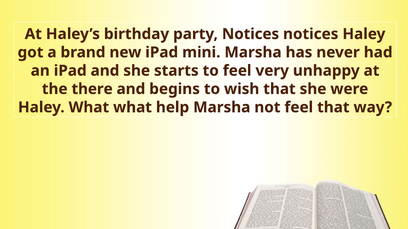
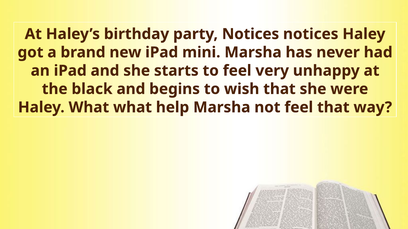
there: there -> black (92, 89)
